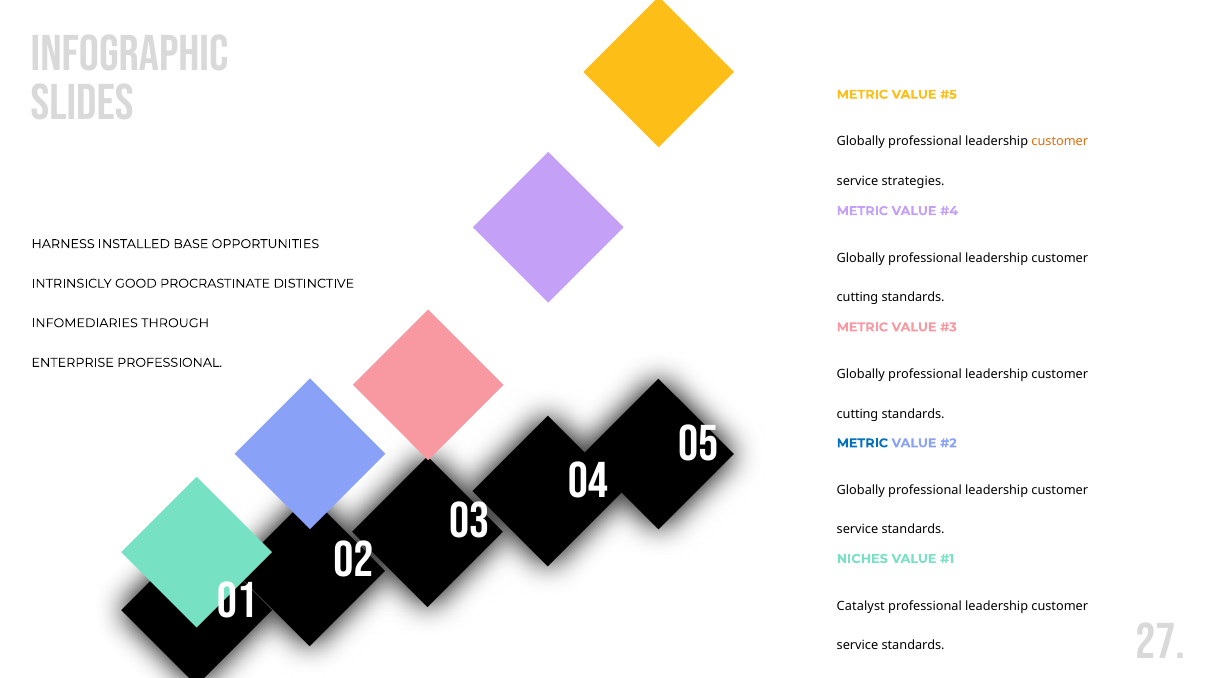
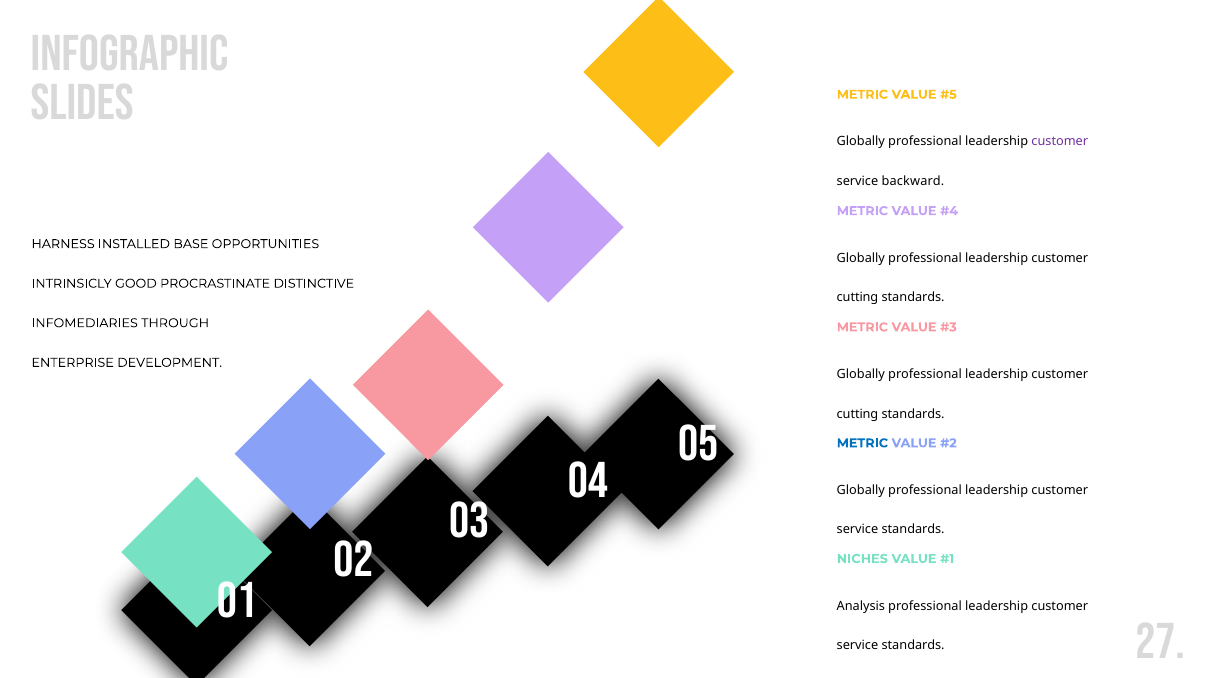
customer colour: orange -> purple (1060, 142)
strategies: strategies -> backward (913, 181)
ENTERPRISE PROFESSIONAL: PROFESSIONAL -> DEVELOPMENT (170, 363)
Catalyst: Catalyst -> Analysis (861, 606)
